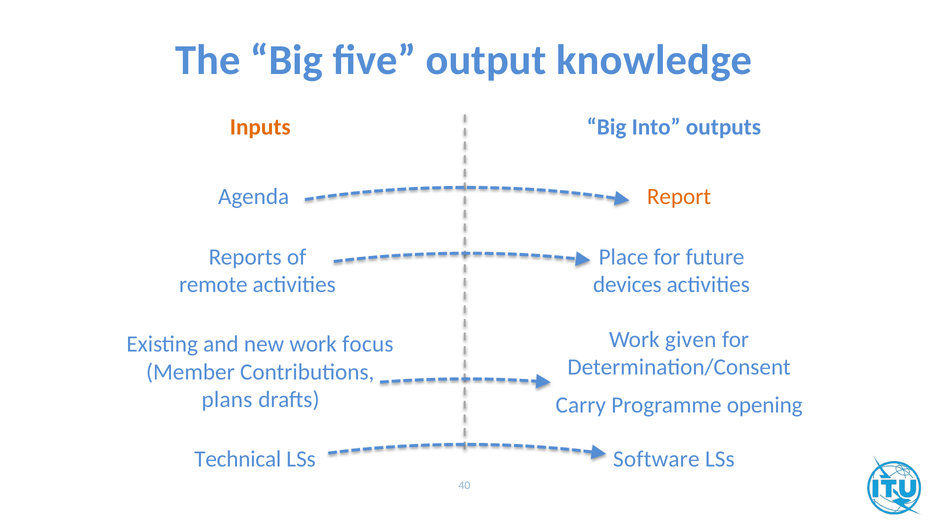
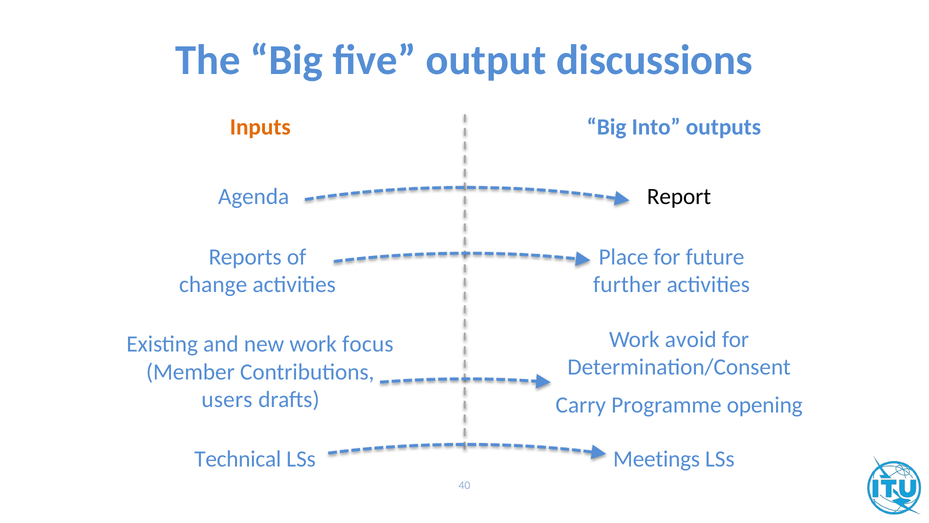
knowledge: knowledge -> discussions (654, 60)
Report colour: orange -> black (679, 196)
remote: remote -> change (213, 285)
devices: devices -> further (627, 285)
given: given -> avoid (691, 339)
plans: plans -> users (227, 399)
Software: Software -> Meetings (657, 459)
